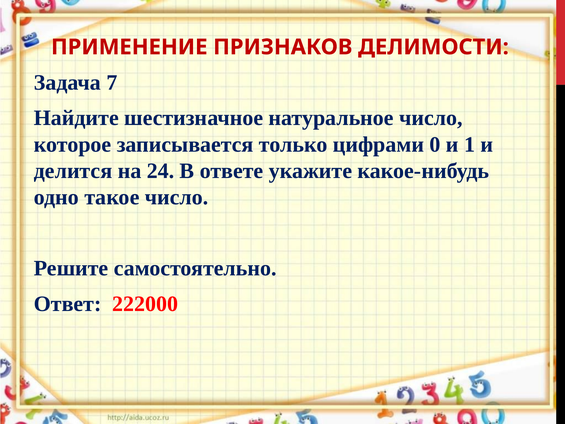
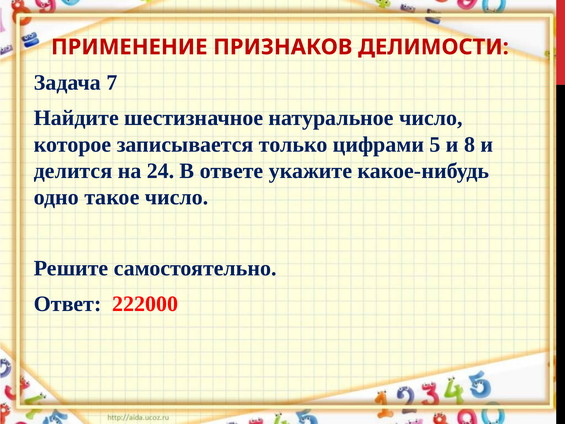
0: 0 -> 5 (435, 144)
1: 1 -> 8 (470, 144)
